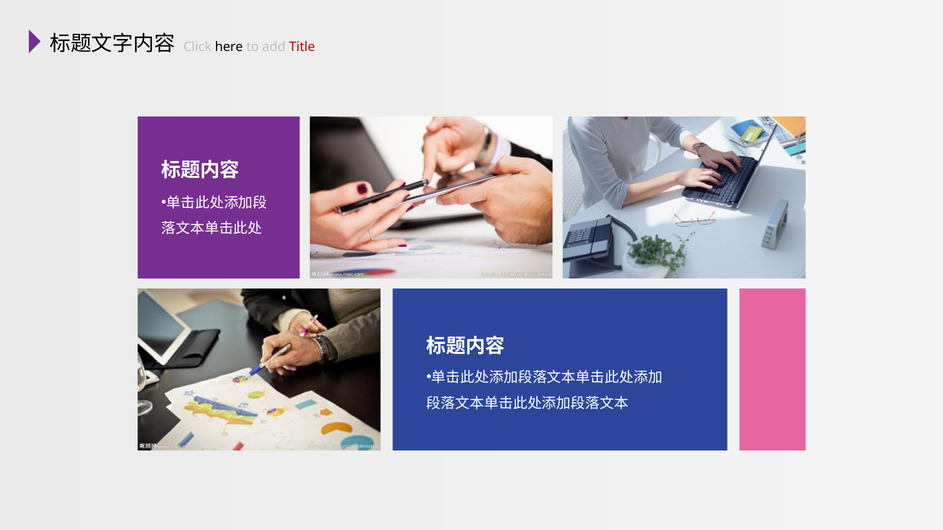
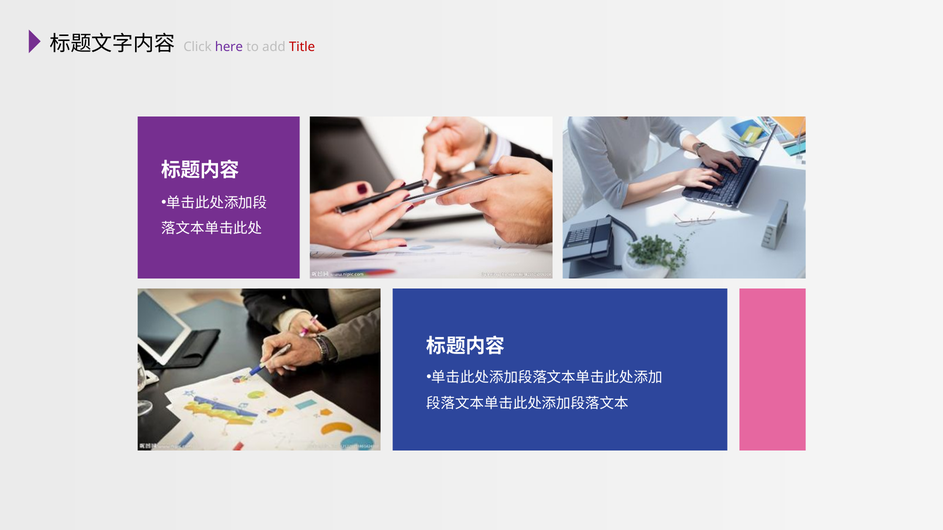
here colour: black -> purple (229, 47)
